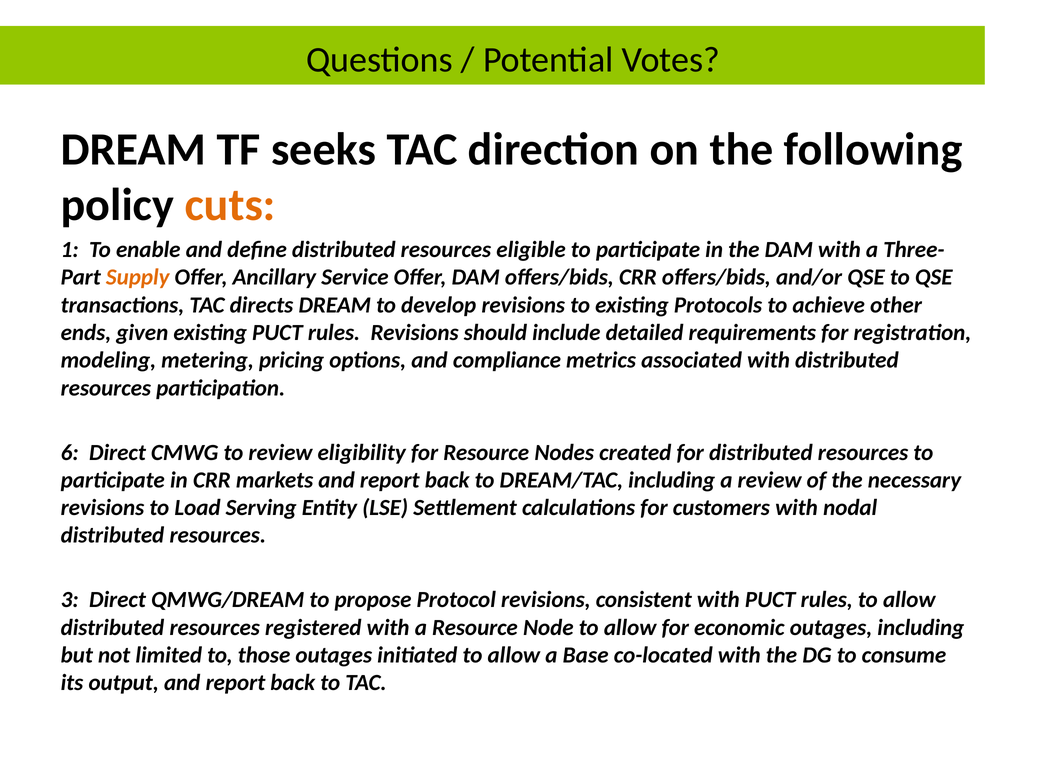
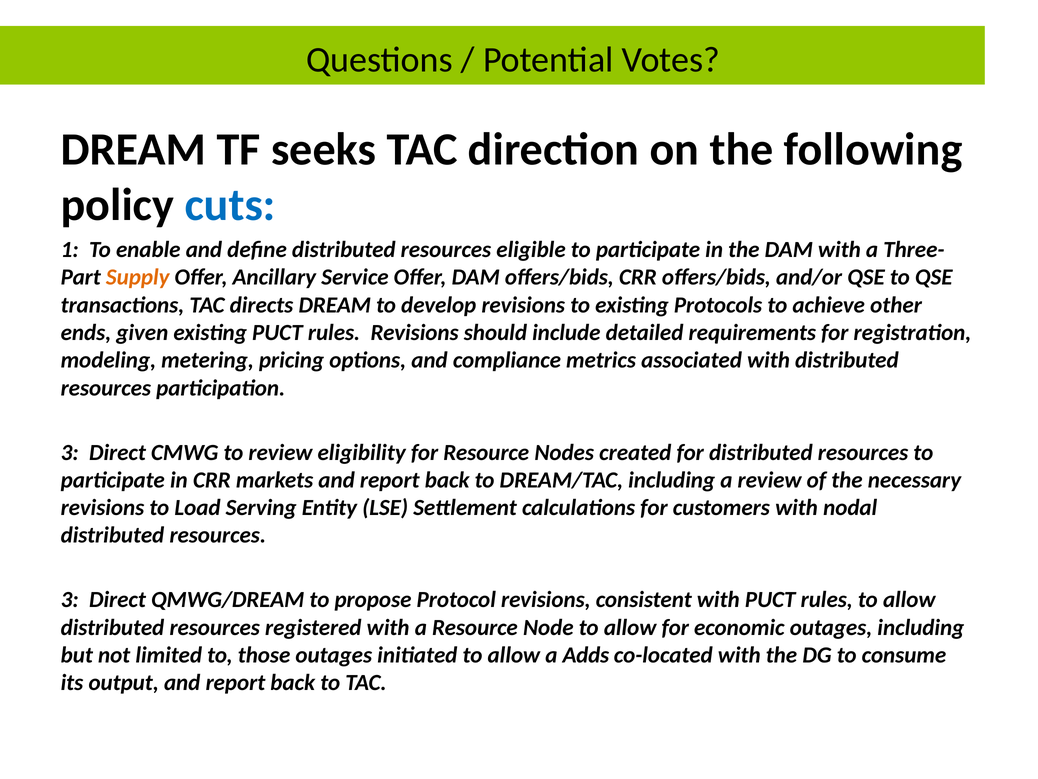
cuts colour: orange -> blue (230, 205)
6: 6 -> 3 (70, 452)
Base: Base -> Adds (586, 655)
